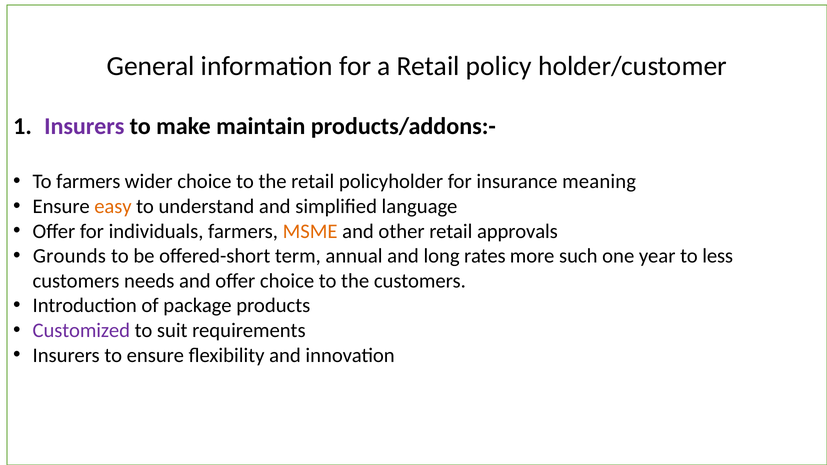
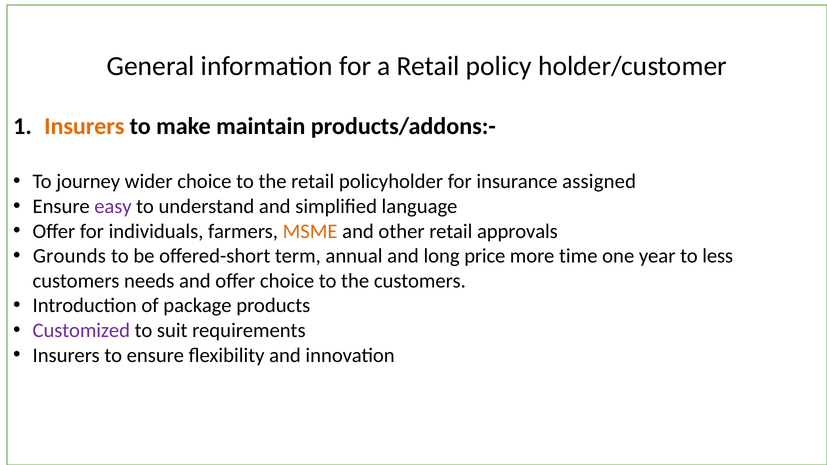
Insurers colour: purple -> orange (84, 126)
To farmers: farmers -> journey (88, 182)
meaning: meaning -> assigned (599, 182)
easy colour: orange -> purple (113, 207)
rates: rates -> price (485, 256)
such: such -> time (578, 256)
